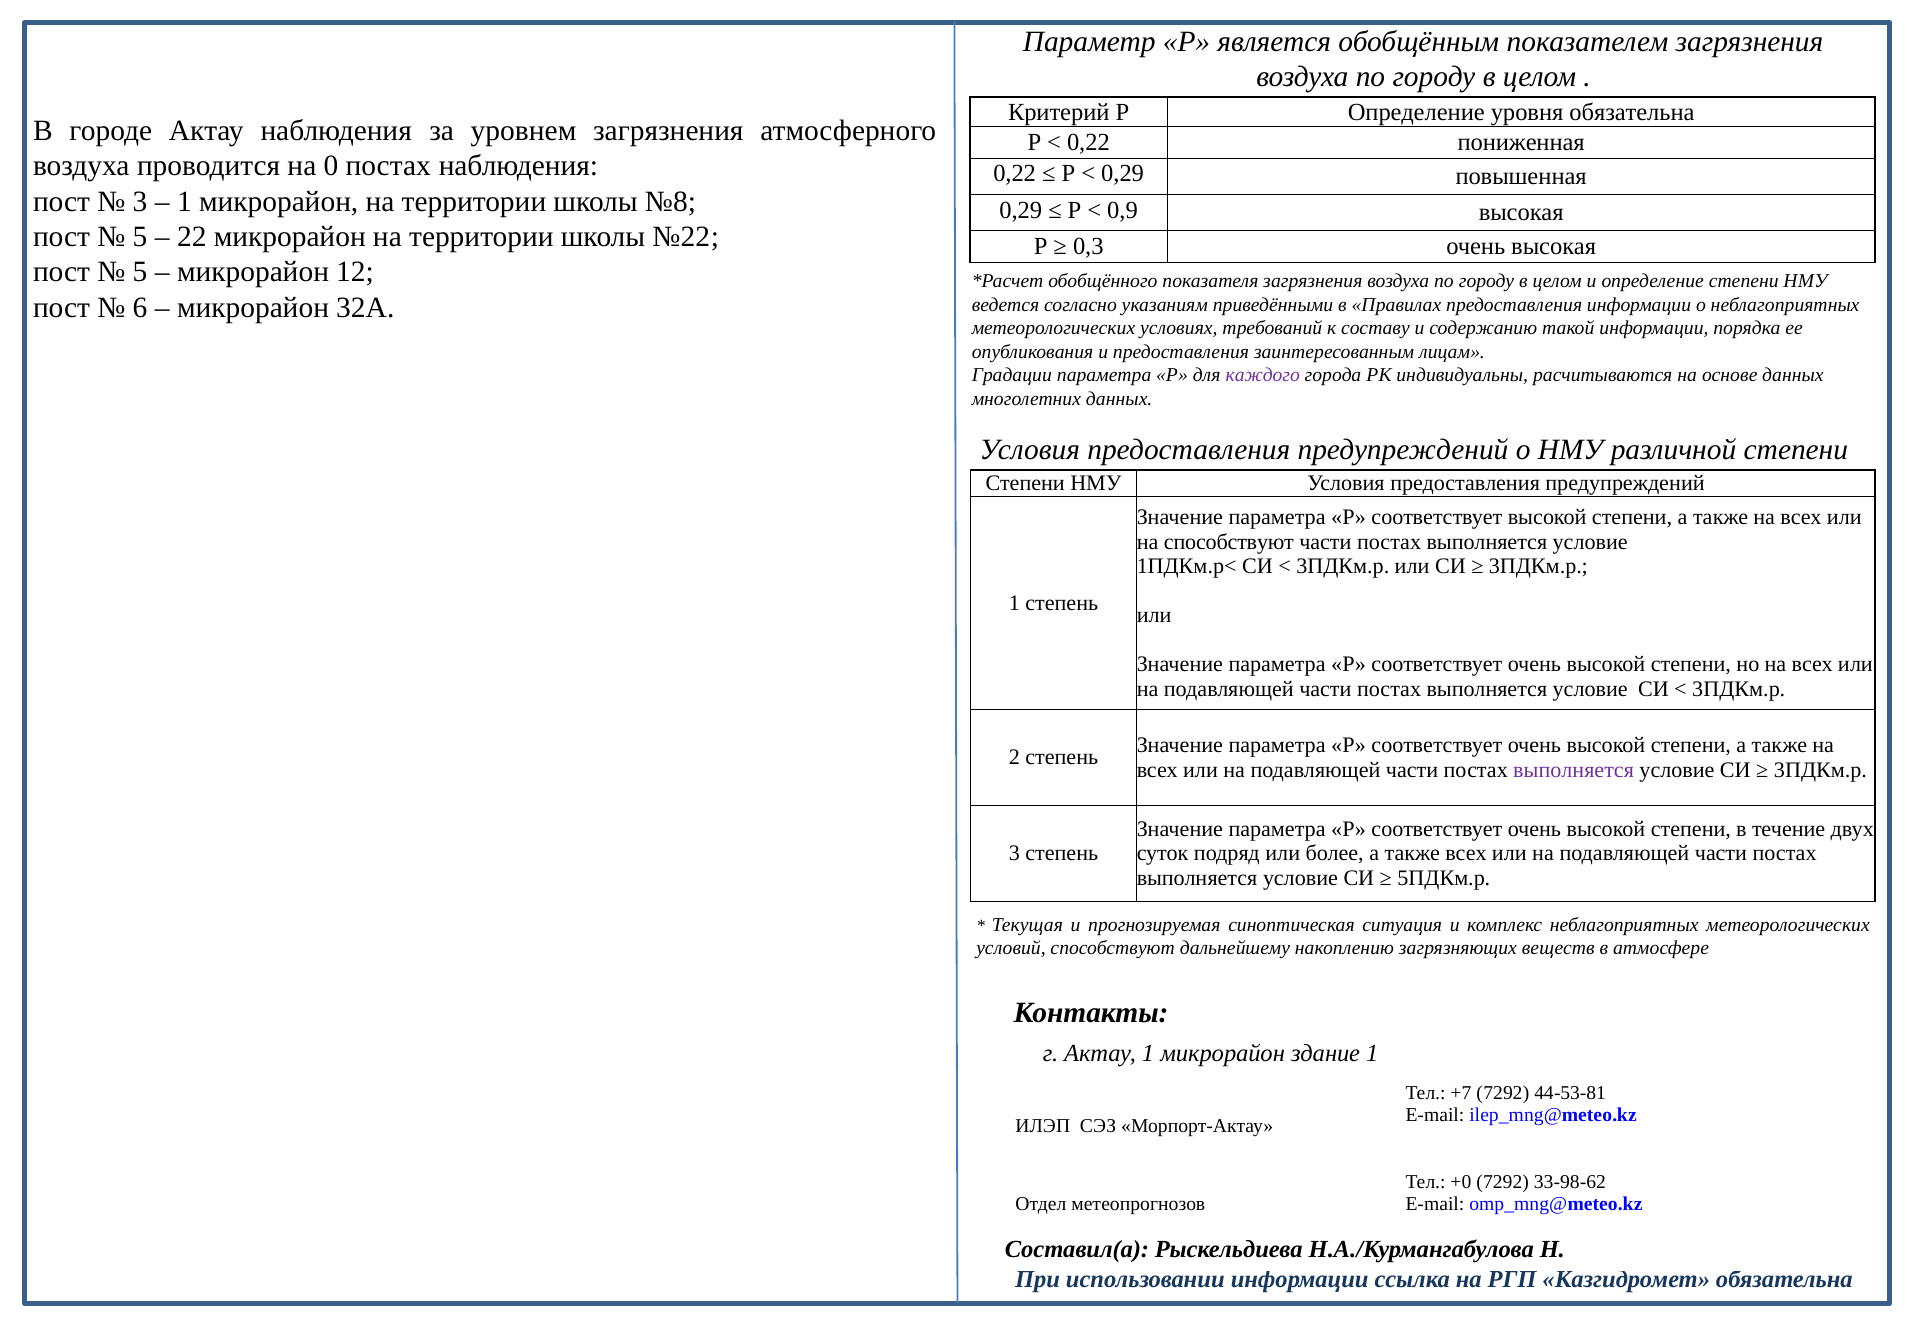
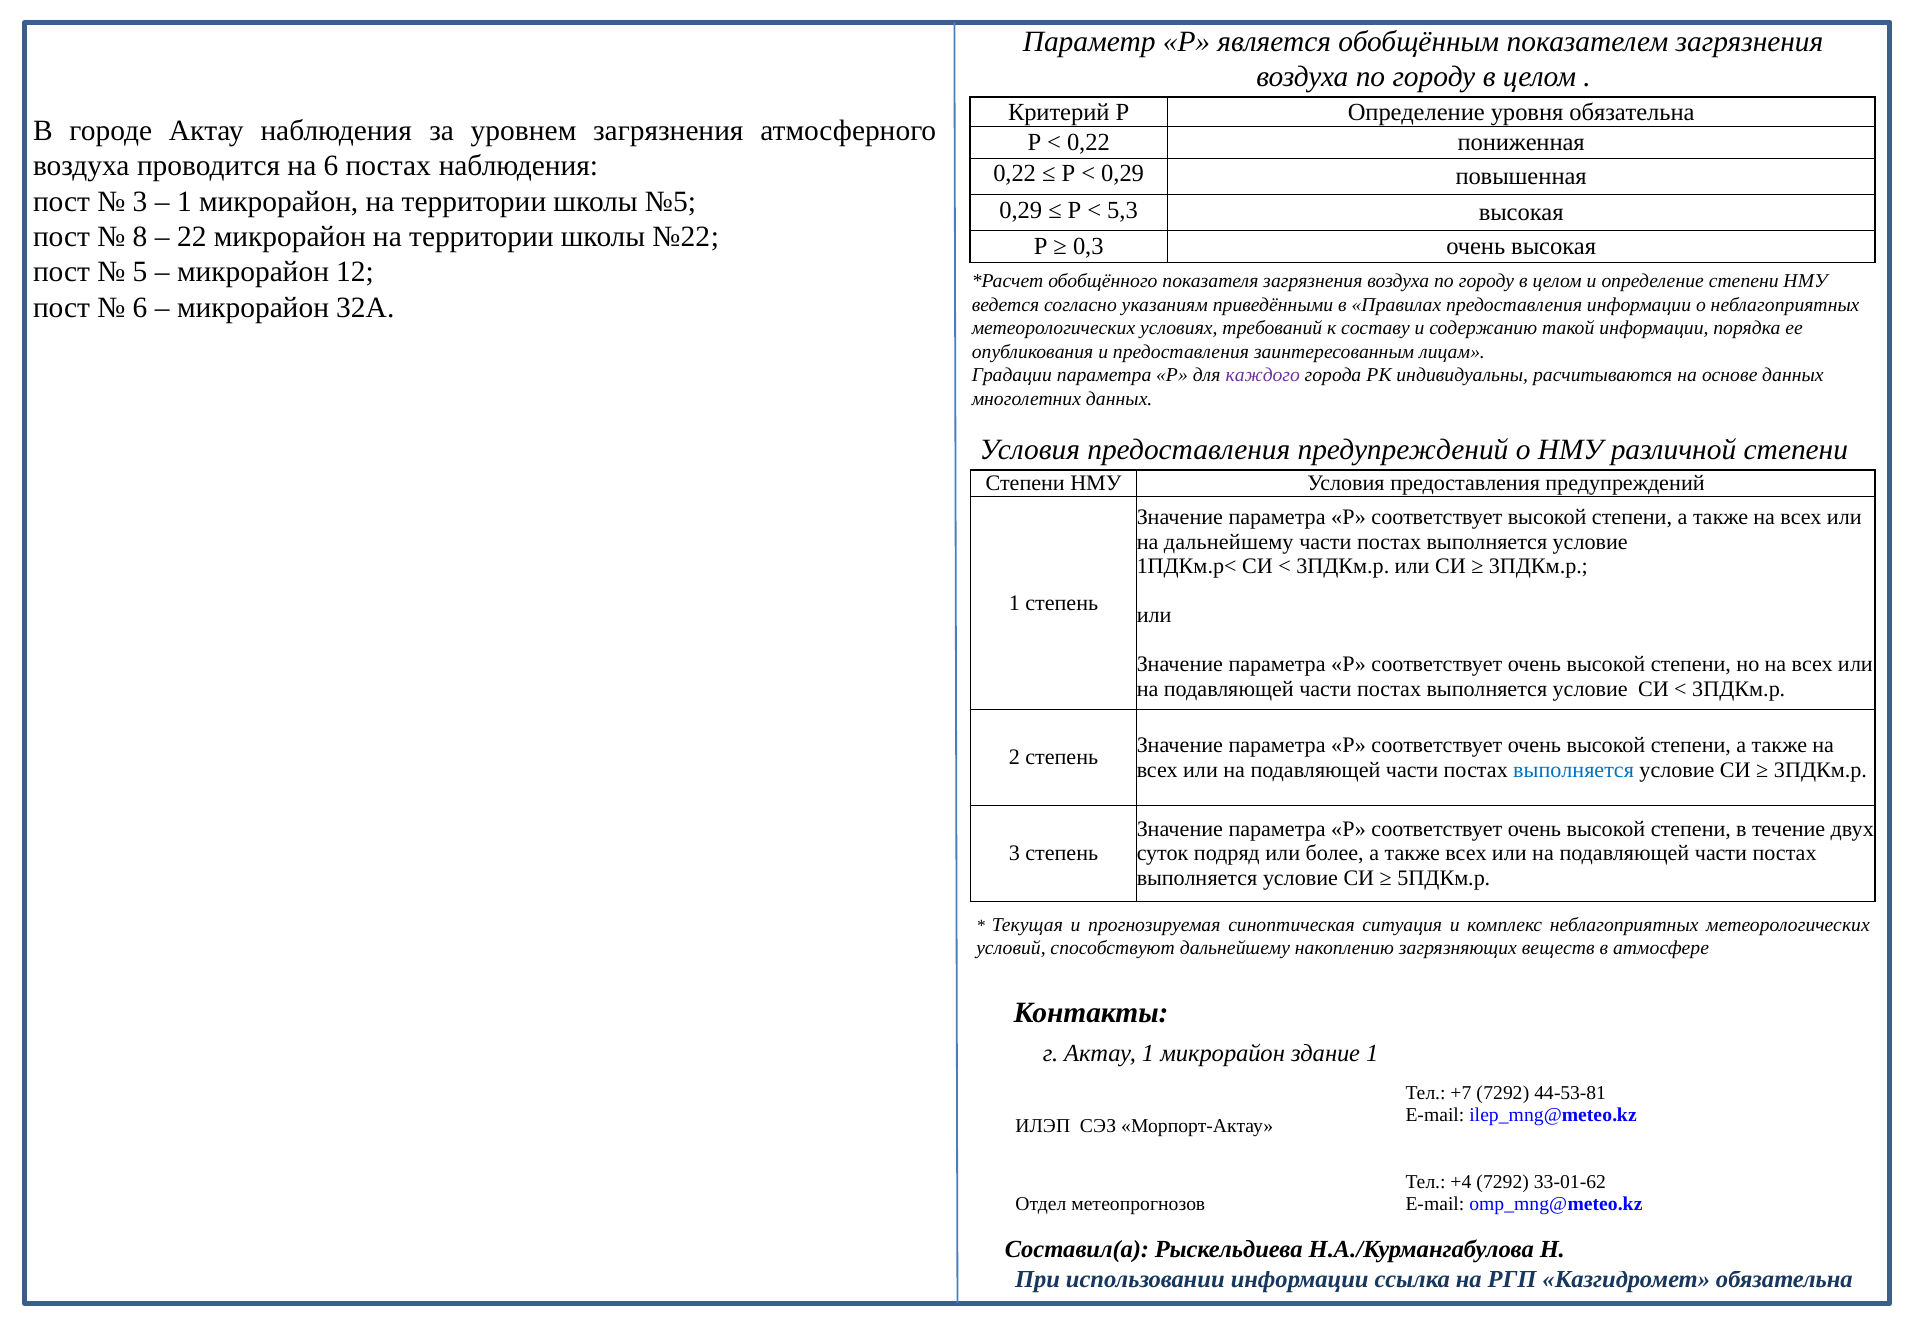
на 0: 0 -> 6 (331, 166)
№8: №8 -> №5 (671, 201)
0,9: 0,9 -> 5,3 (1123, 210)
5: 5 -> 8 (140, 237)
на способствуют: способствуют -> дальнейшему (1229, 542)
выполняется colour: purple -> blue (1574, 770)
+0: +0 -> +4 (1461, 1182)
33-98-62: 33-98-62 -> 33-01-62 (1570, 1182)
